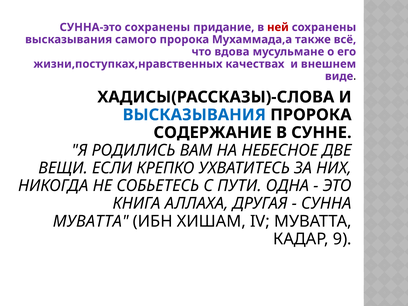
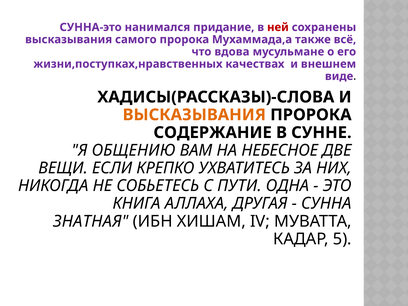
СУННА-это сохранены: сохранены -> нанимался (157, 27)
ВЫСКАЗЫВАНИЯ colour: blue -> orange (194, 115)
РОДИЛИСЬ: РОДИЛИСЬ -> ОБЩЕНИЮ (134, 150)
МУВАТТА: МУВАТТА -> ЗНАТНАЯ (91, 221)
9: 9 -> 5 (342, 239)
